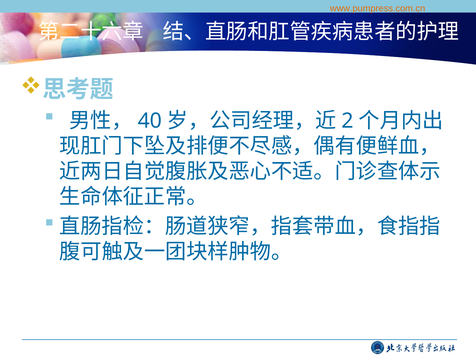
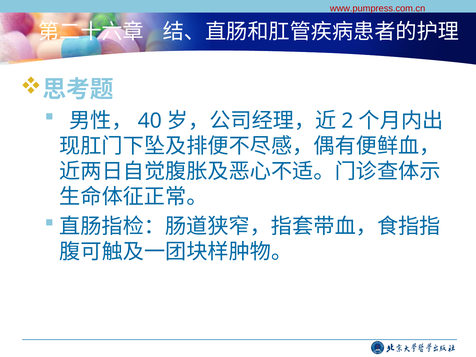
www.pumpress.com.cn colour: orange -> red (378, 9)
